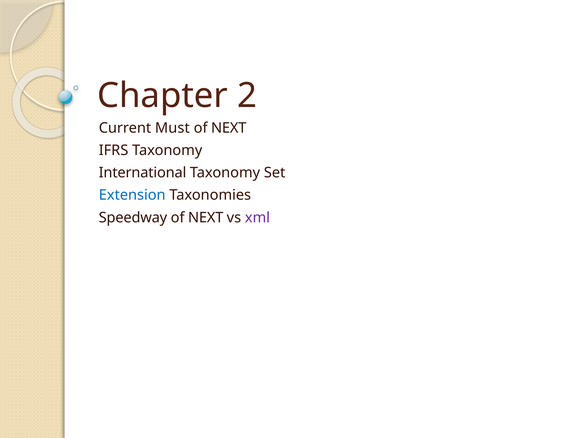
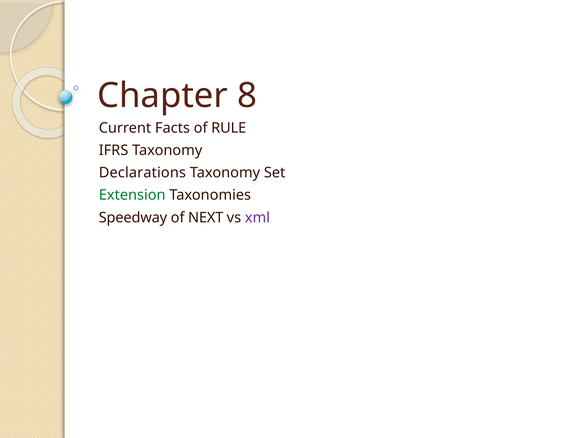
2: 2 -> 8 (247, 95)
Must: Must -> Facts (172, 128)
NEXT: NEXT -> RULE (229, 128)
International: International -> Declarations (142, 172)
Extension colour: blue -> green (132, 195)
